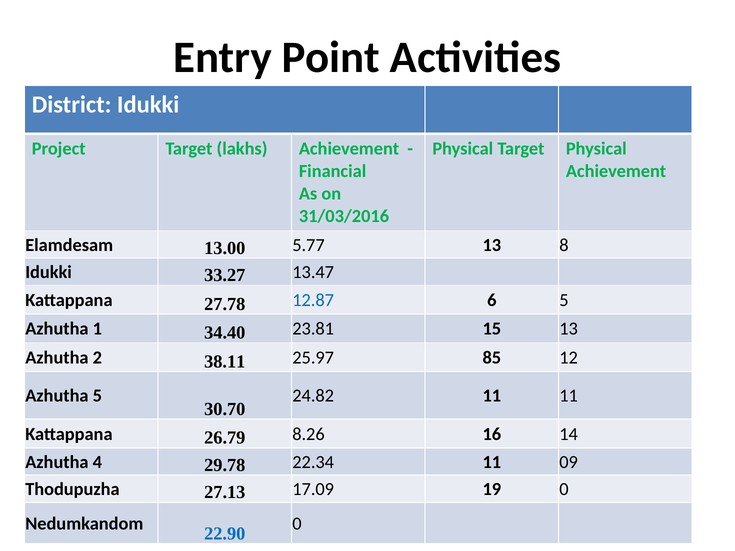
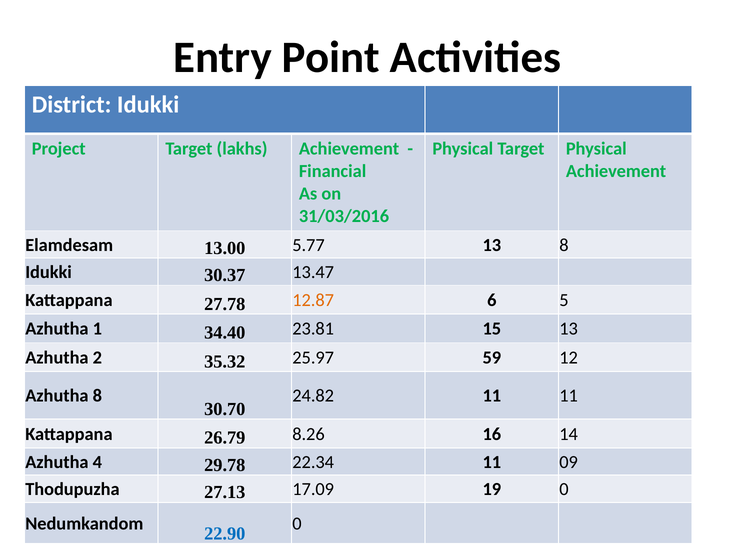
33.27: 33.27 -> 30.37 (225, 275)
12.87 colour: blue -> orange (313, 300)
38.11: 38.11 -> 35.32 (225, 362)
85: 85 -> 59 (492, 358)
Azhutha 5: 5 -> 8 (97, 396)
